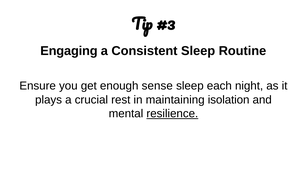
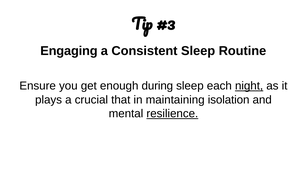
sense: sense -> during (157, 86)
night underline: none -> present (249, 86)
rest: rest -> that (121, 100)
